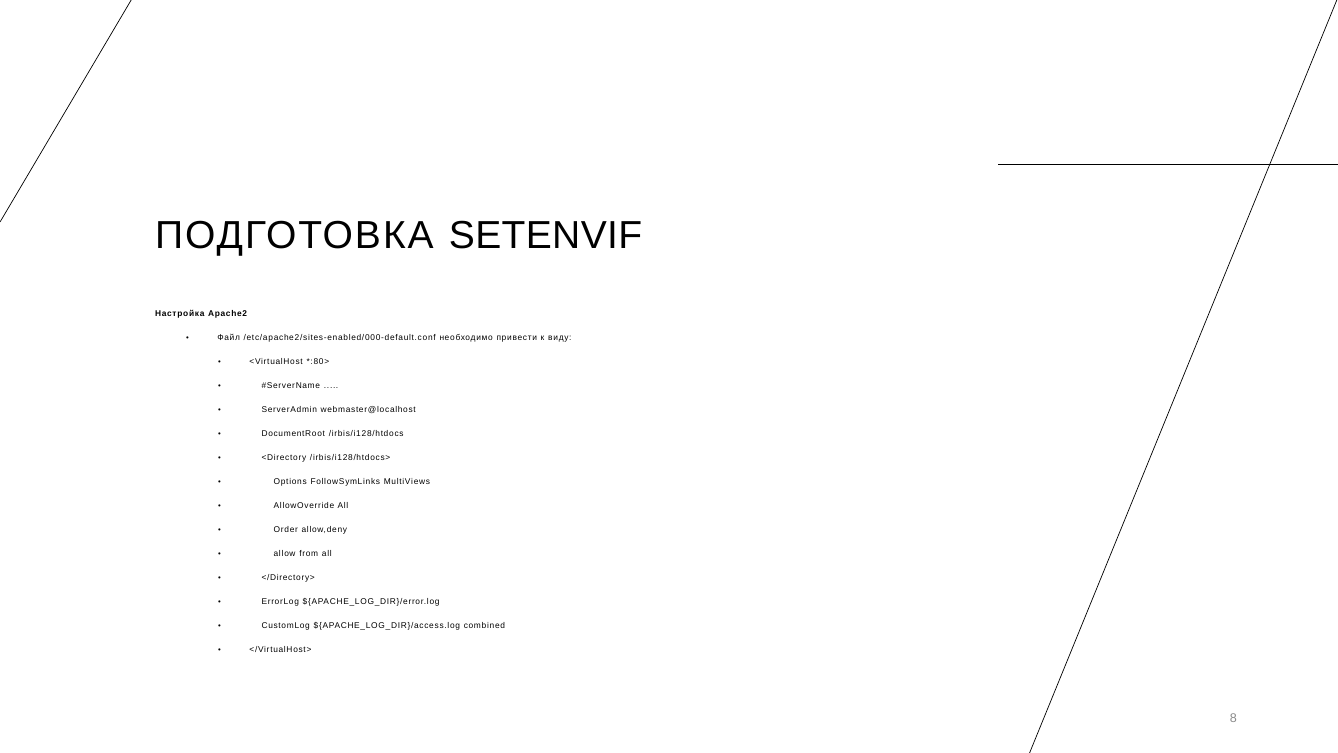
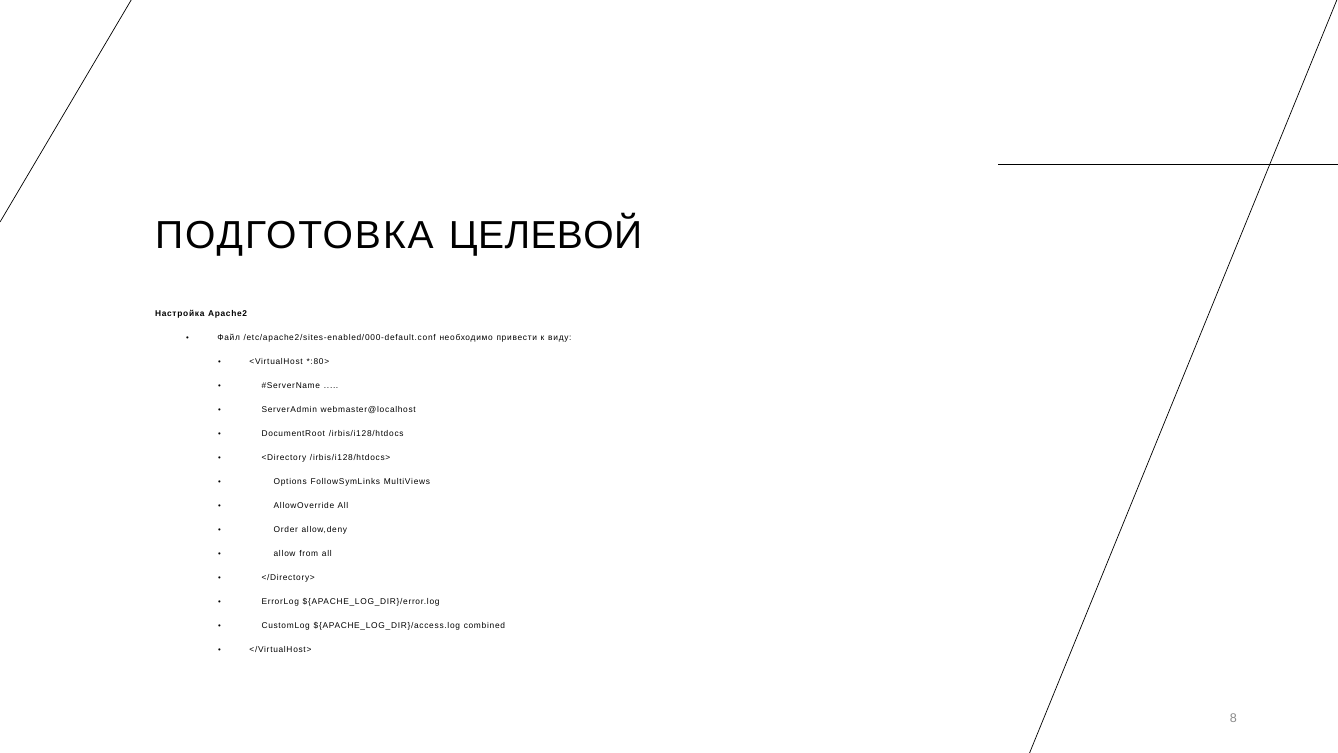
SETENVIF: SETENVIF -> ЦЕЛЕВОЙ (546, 236)
